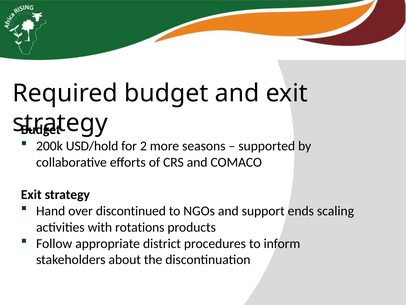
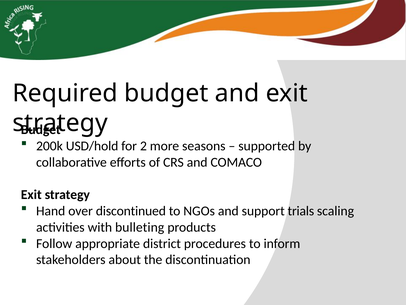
ends: ends -> trials (301, 211)
rotations: rotations -> bulleting (140, 227)
